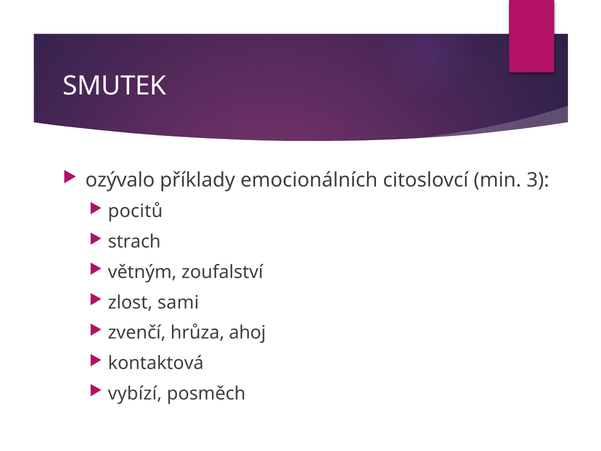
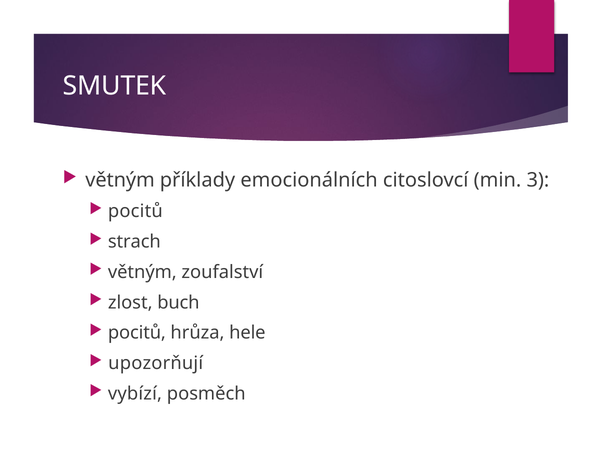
ozývalo: ozývalo -> větným (120, 180)
sami: sami -> buch (178, 302)
zvenčí: zvenčí -> pocitů (137, 333)
ahoj: ahoj -> hele (247, 333)
kontaktová: kontaktová -> upozorňují (156, 363)
